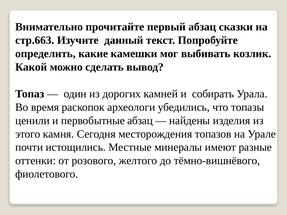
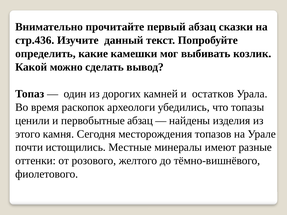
стр.663: стр.663 -> стр.436 (35, 40)
собирать: собирать -> остатков (213, 94)
